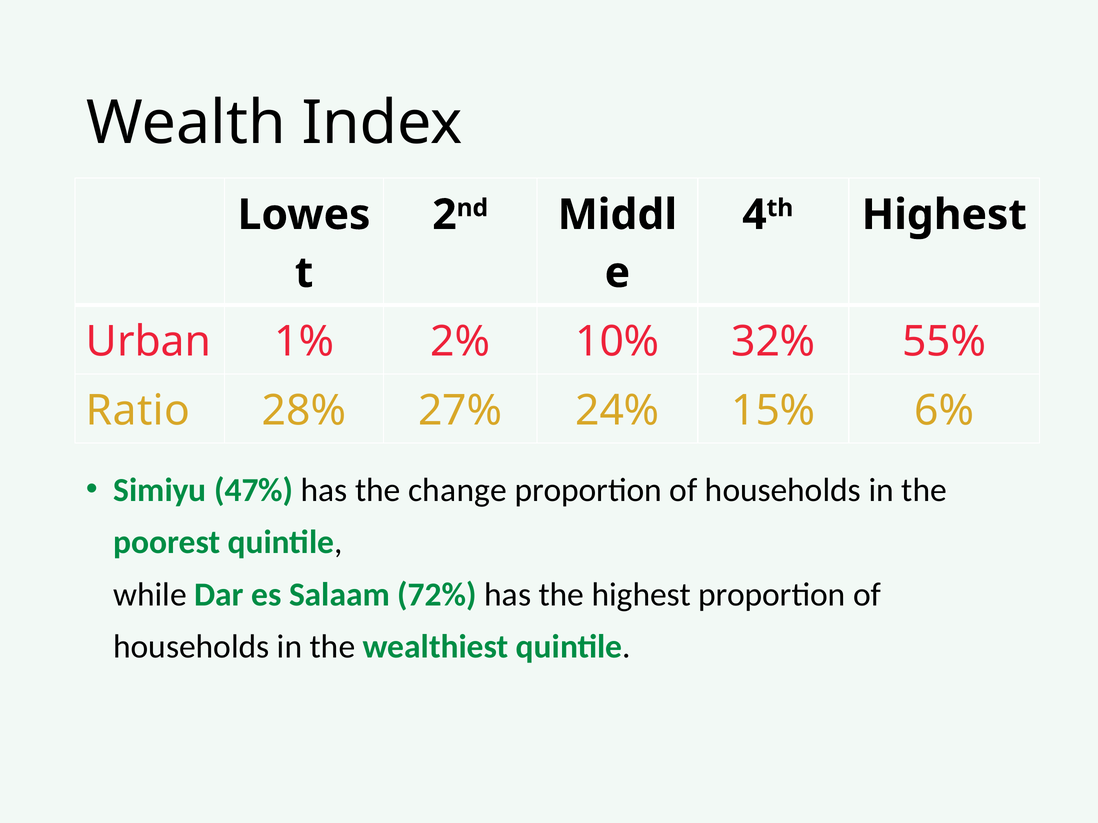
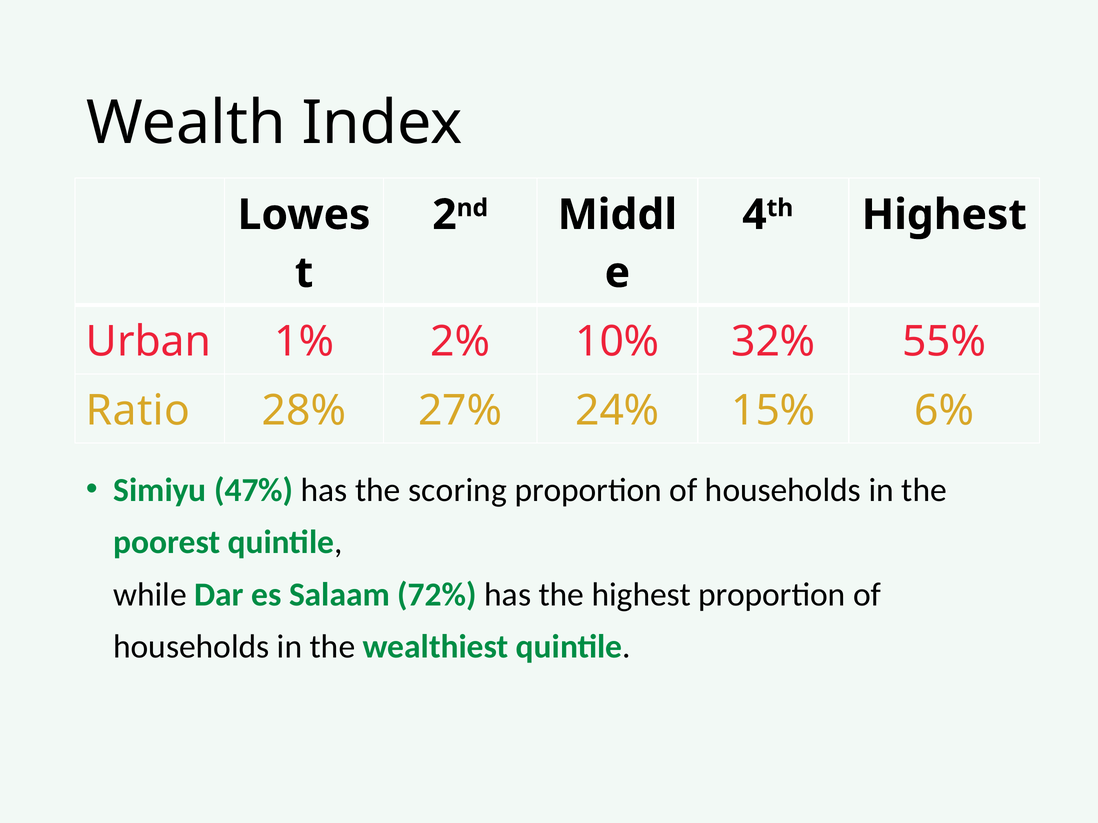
change: change -> scoring (458, 490)
